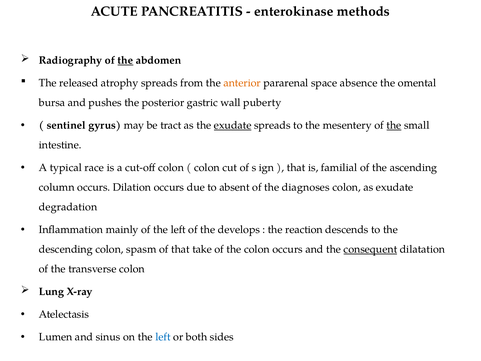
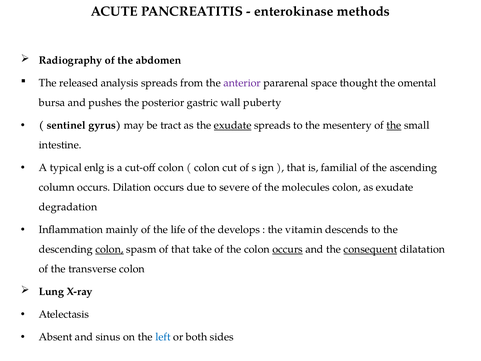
the underline: present -> none (125, 60)
atrophy: atrophy -> analysis (120, 83)
anterior colour: orange -> purple (242, 83)
absence: absence -> thought (359, 83)
race: race -> enlg (94, 168)
absent: absent -> severe (234, 187)
diagnoses: diagnoses -> molecules (306, 187)
of the left: left -> life (178, 230)
reaction: reaction -> vitamin (304, 230)
colon underline: none -> present (109, 249)
occurs underline: none -> present (288, 249)
Lumen: Lumen -> Absent (56, 337)
